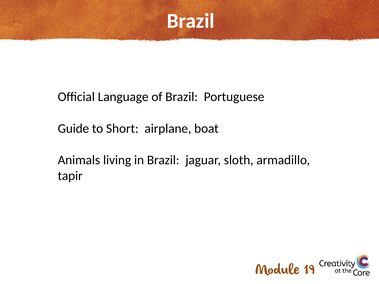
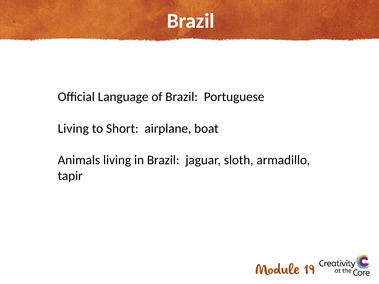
Guide: Guide -> Living (73, 129)
